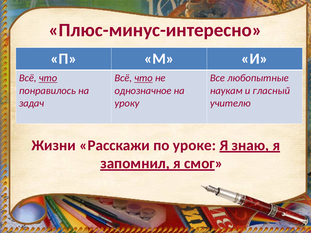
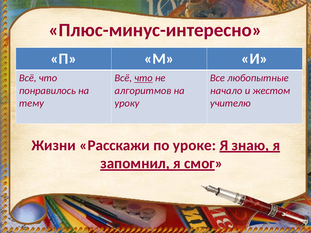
что underline: present -> none (48, 78)
однозначное: однозначное -> алгоритмов (143, 91)
наукам: наукам -> начало (226, 91)
гласный: гласный -> жестом (271, 91)
задач: задач -> тему (31, 103)
